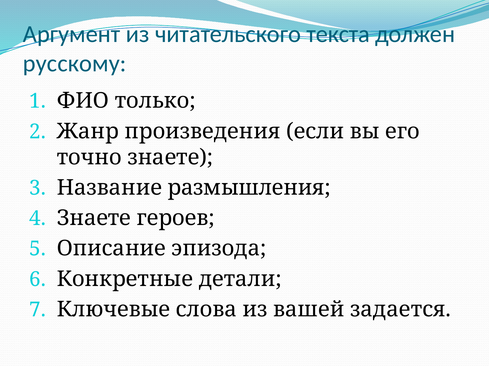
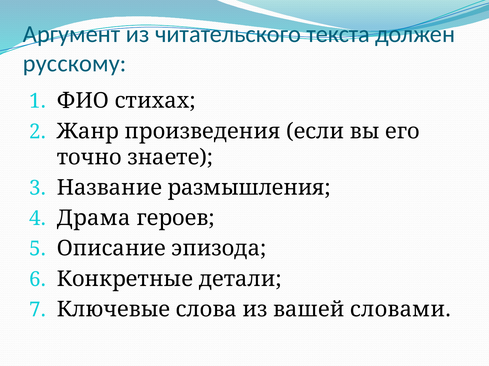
только: только -> стихах (155, 101)
Знаете: Знаете -> Драма (94, 219)
задается: задается -> словами (400, 310)
